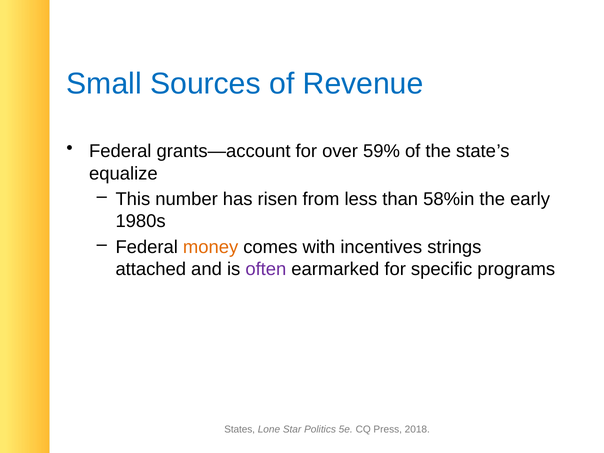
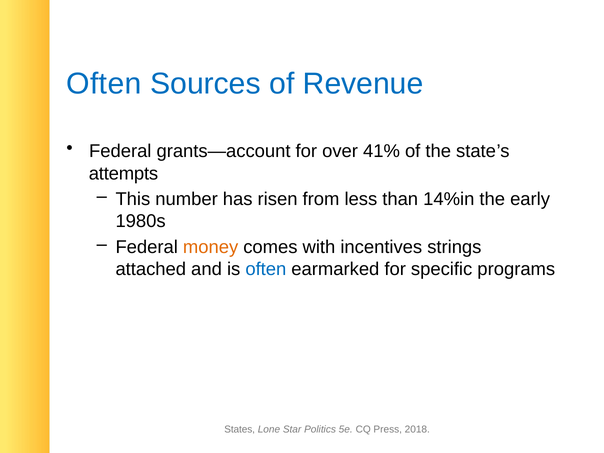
Small: Small -> Often (104, 84)
59%: 59% -> 41% (381, 151)
equalize: equalize -> attempts (123, 173)
58%in: 58%in -> 14%in (449, 199)
often colour: purple -> blue (266, 269)
